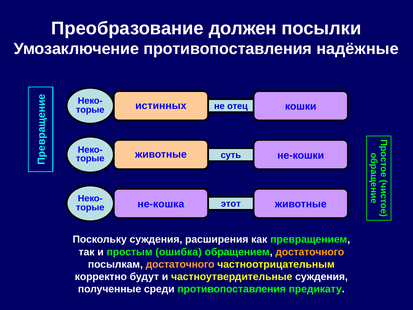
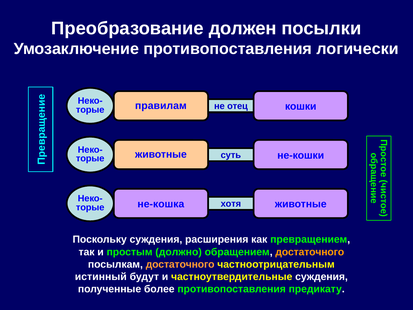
надёжные: надёжные -> логически (358, 49)
истинных: истинных -> правилам (161, 106)
этот: этот -> хотя (231, 204)
ошибка: ошибка -> должно (179, 252)
корректно: корректно -> истинный (101, 277)
среди: среди -> более (159, 289)
